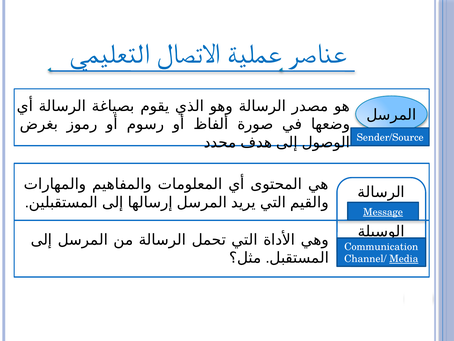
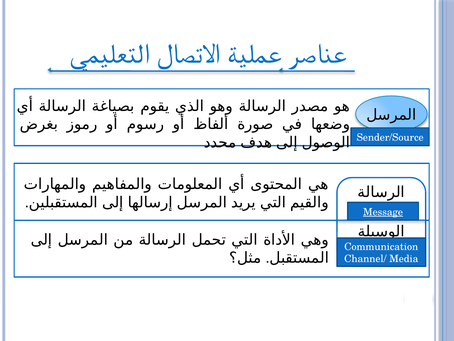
Media underline: present -> none (404, 259)
